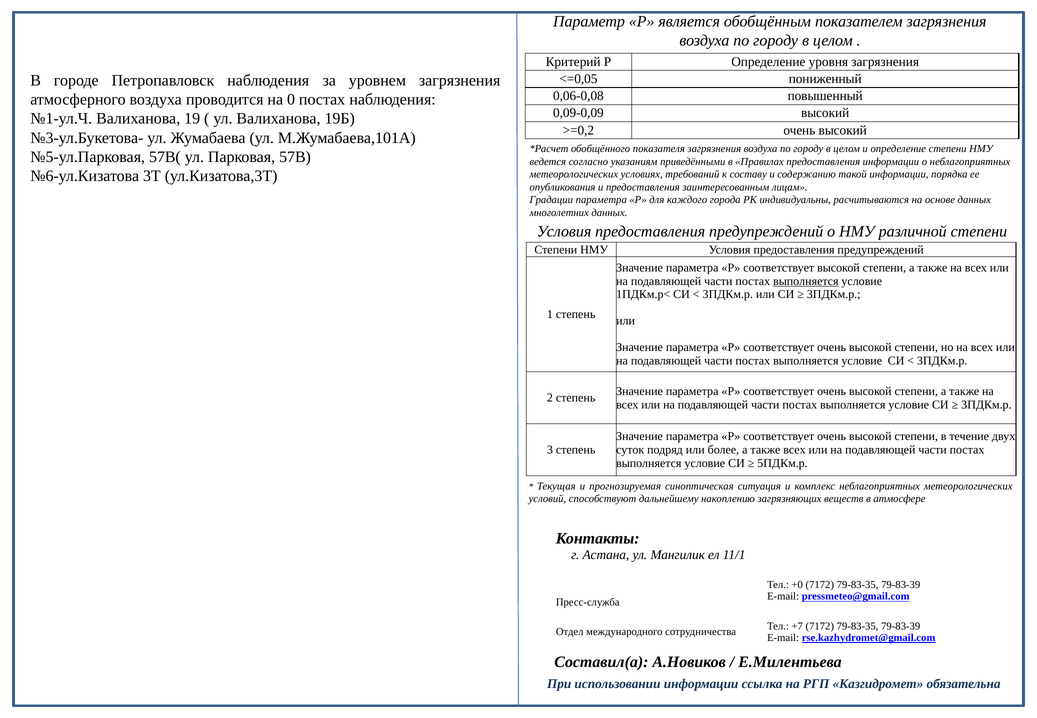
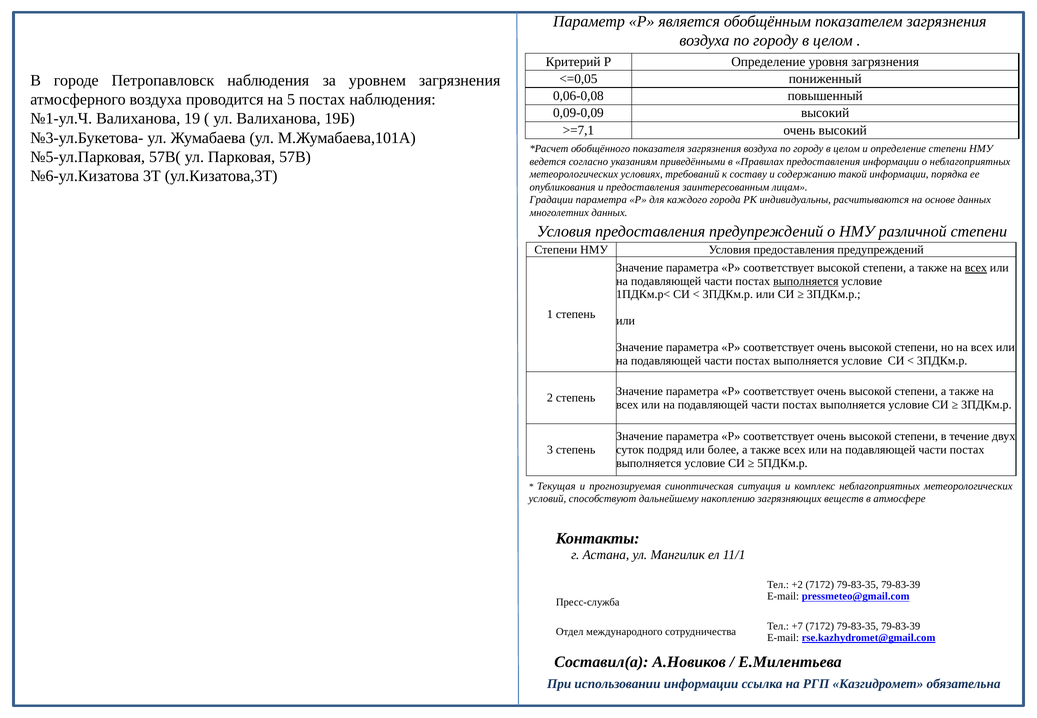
0: 0 -> 5 (291, 99)
>=0,2: >=0,2 -> >=7,1 (578, 130)
всех underline: none -> present (976, 268)
+0: +0 -> +2 (797, 584)
